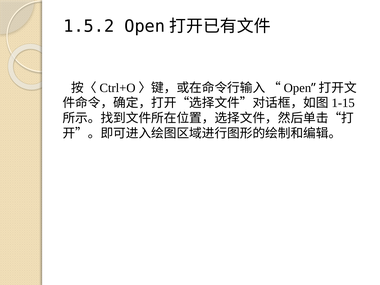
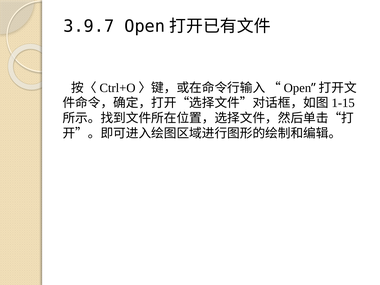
1.5.2: 1.5.2 -> 3.9.7 (89, 26)
